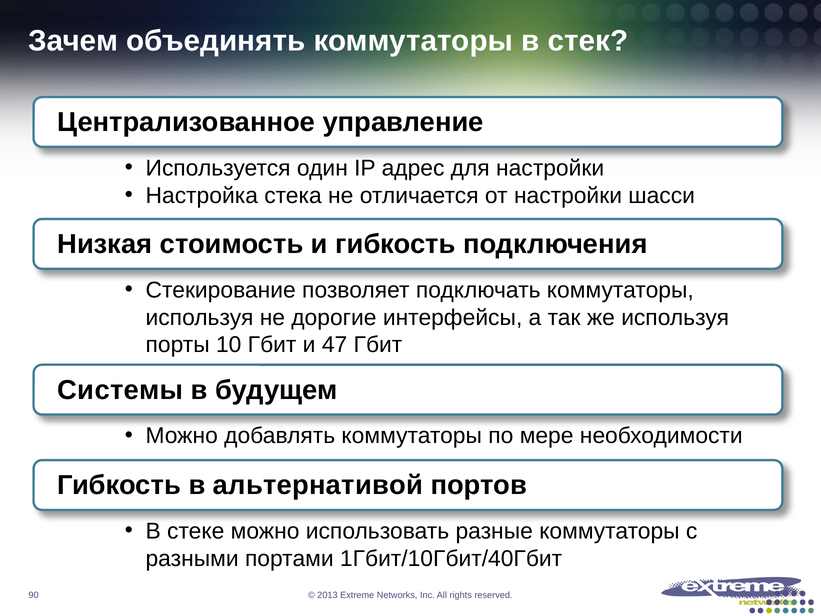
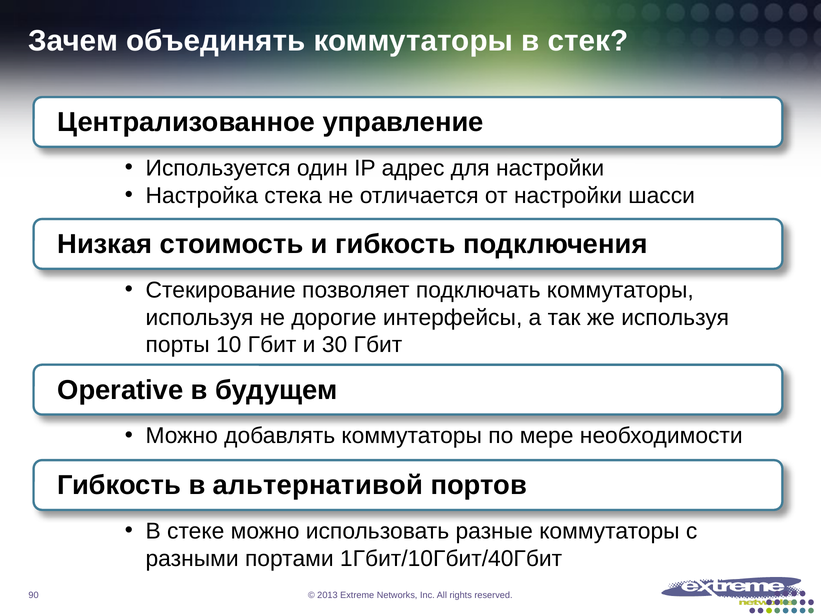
47: 47 -> 30 (335, 345)
Системы: Системы -> Operative (120, 390)
